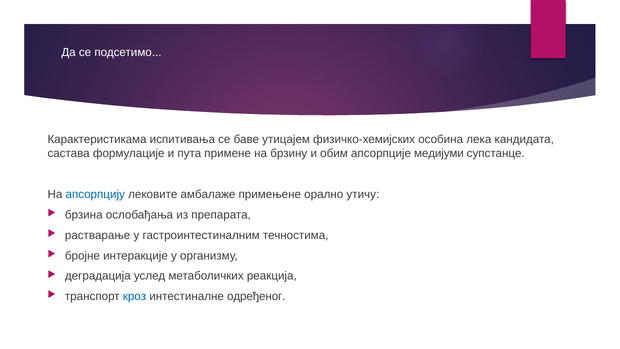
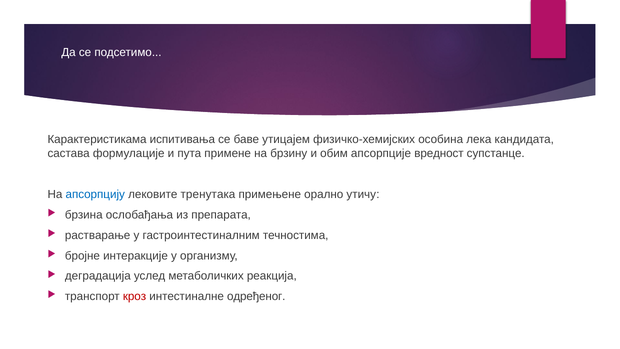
медијуми: медијуми -> вредност (439, 153)
амбалаже: амбалаже -> тренутака (208, 194)
кроз colour: blue -> red (134, 296)
